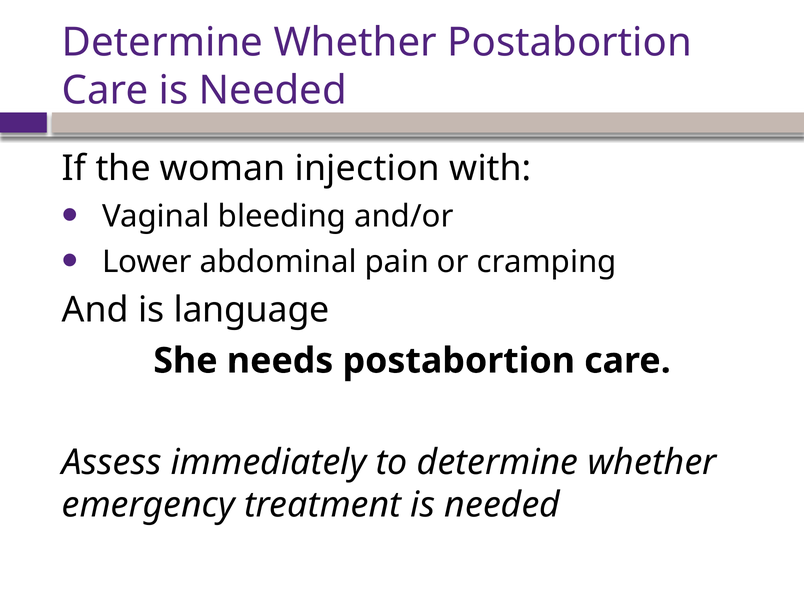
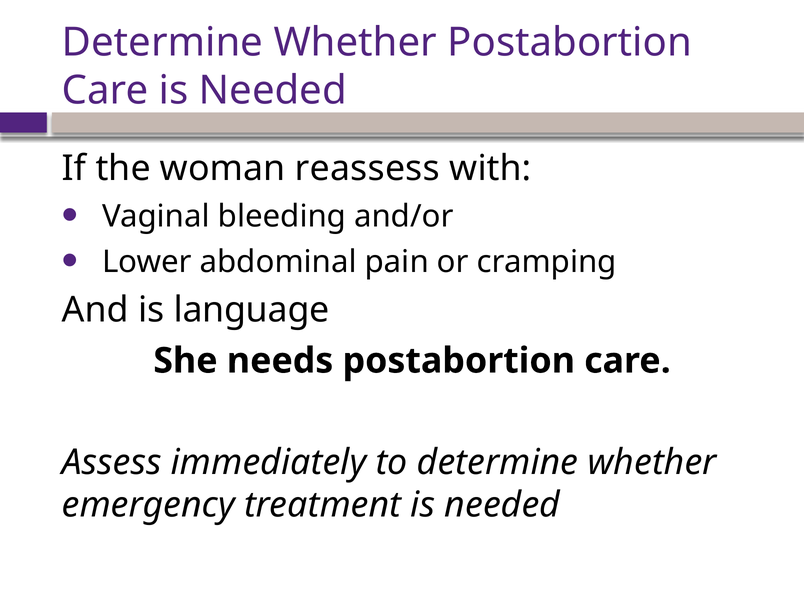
injection: injection -> reassess (367, 169)
